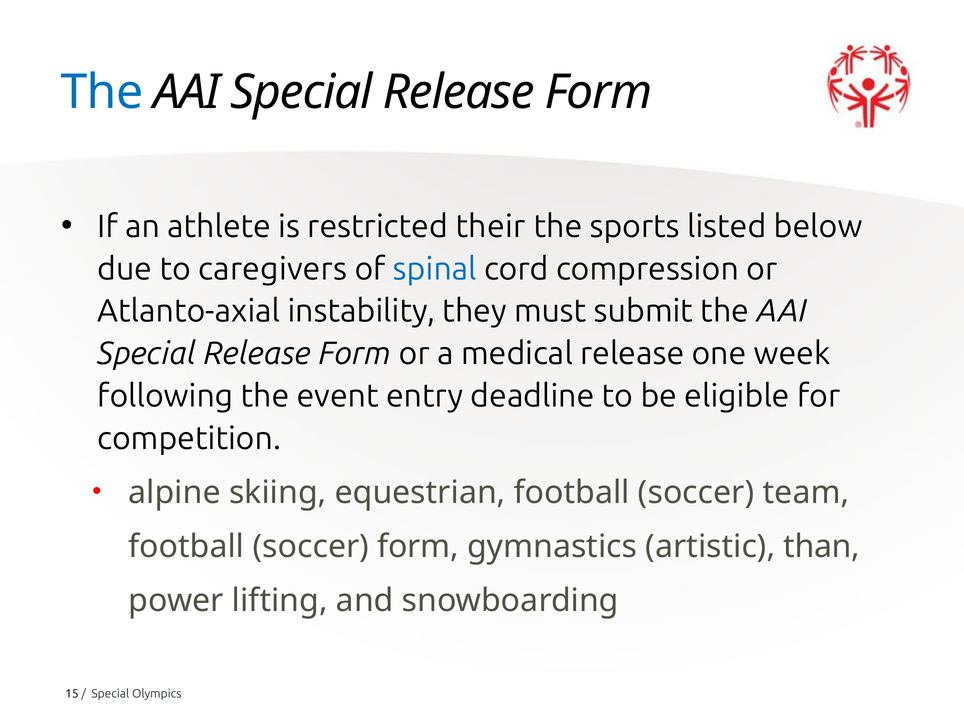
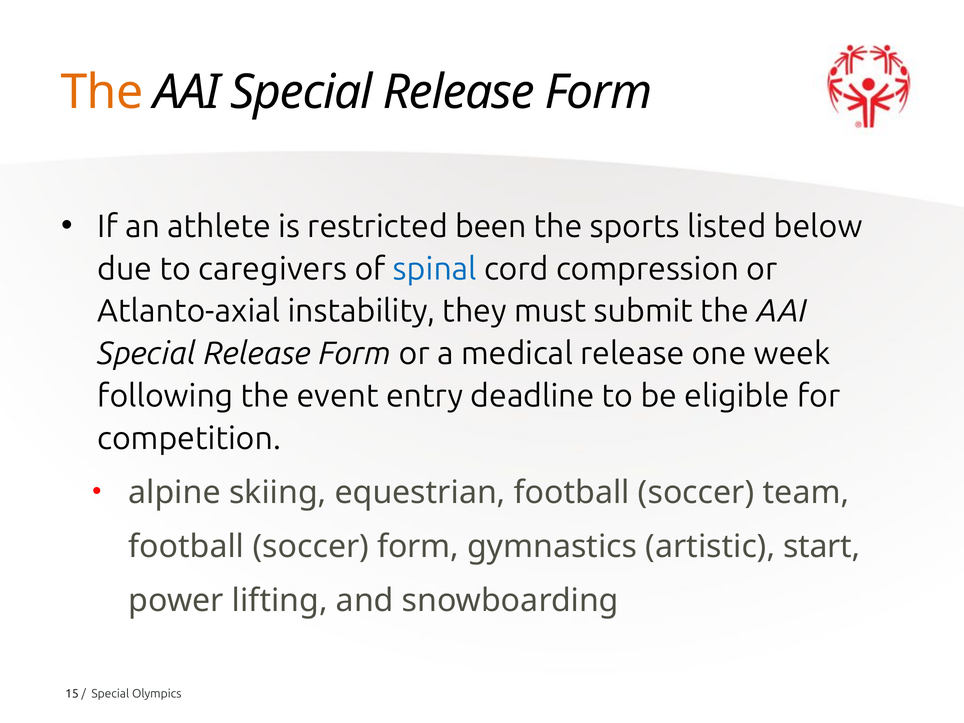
The colour: blue -> orange (102, 92)
their: their -> been (491, 227)
than: than -> start (822, 546)
